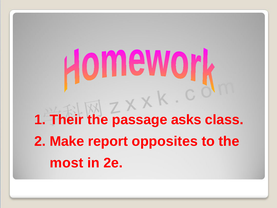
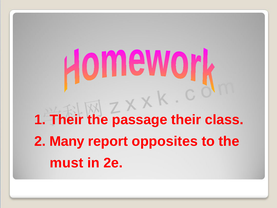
passage asks: asks -> their (186, 120)
Make: Make -> Many (67, 141)
most: most -> must (67, 163)
